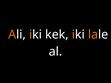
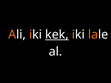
kek underline: none -> present (57, 35)
